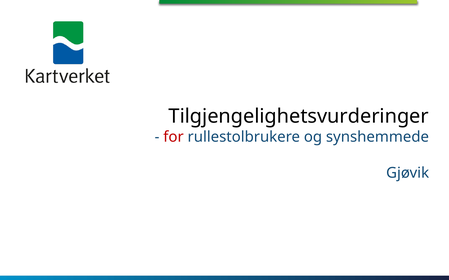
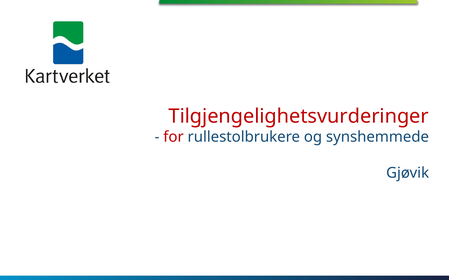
Tilgjengelighetsvurderinger colour: black -> red (299, 117)
